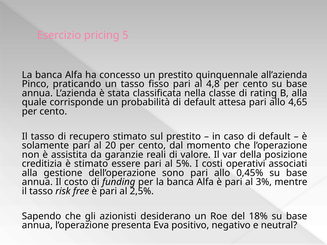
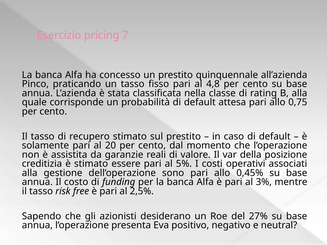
5: 5 -> 7 (125, 35)
4,65: 4,65 -> 0,75 (298, 102)
18%: 18% -> 27% (258, 216)
